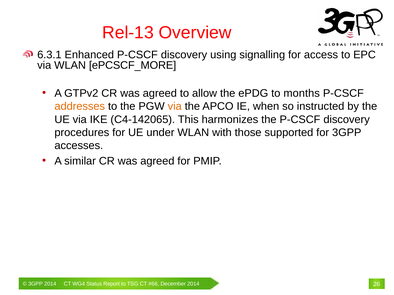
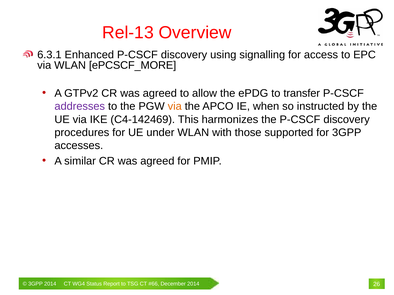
months: months -> transfer (302, 93)
addresses colour: orange -> purple (80, 106)
C4-142065: C4-142065 -> C4-142469 (143, 120)
